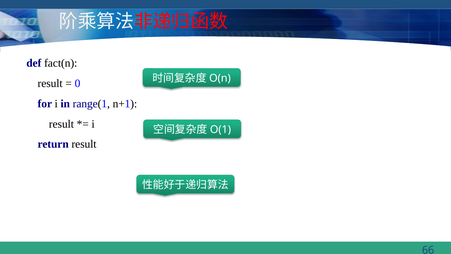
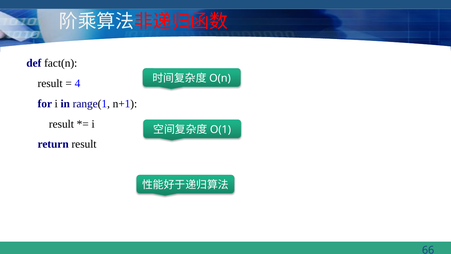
0: 0 -> 4 (77, 83)
